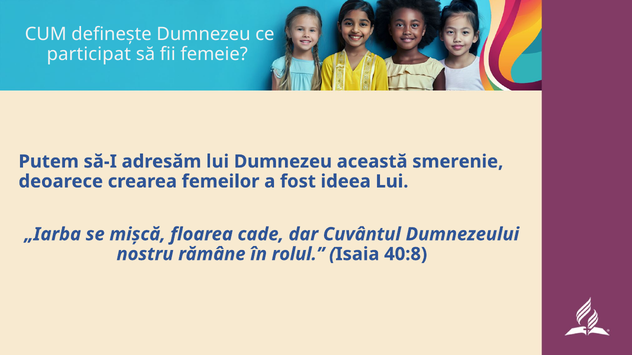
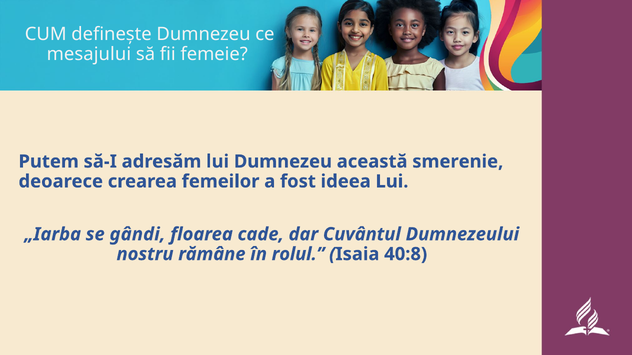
participat: participat -> mesajului (89, 54)
mișcă: mișcă -> gândi (137, 235)
